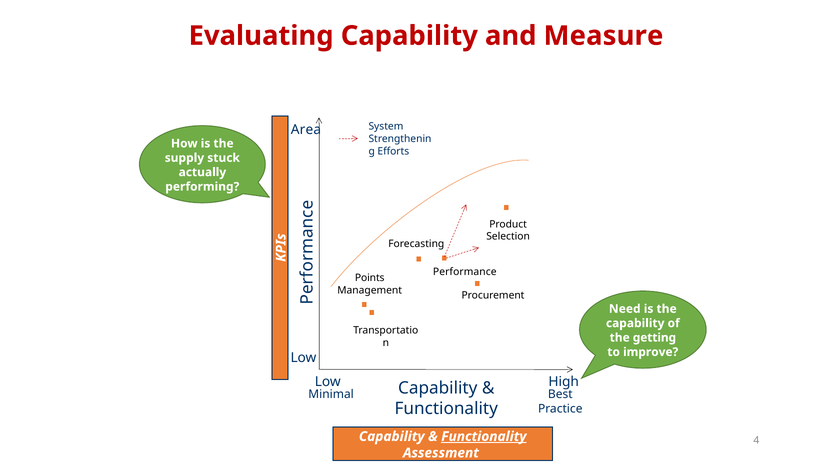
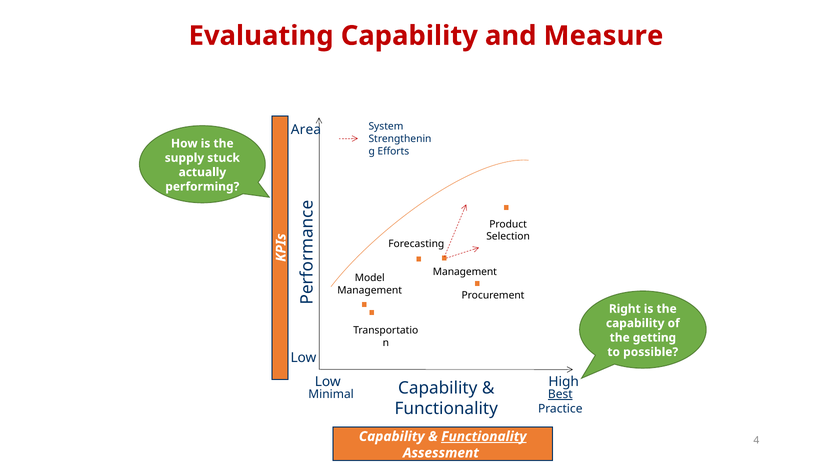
Performance: Performance -> Management (465, 272)
Points: Points -> Model (370, 278)
Need: Need -> Right (625, 309)
improve: improve -> possible (651, 352)
Best underline: none -> present (560, 395)
